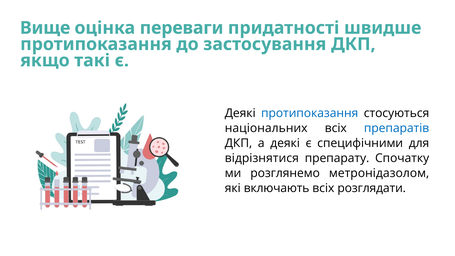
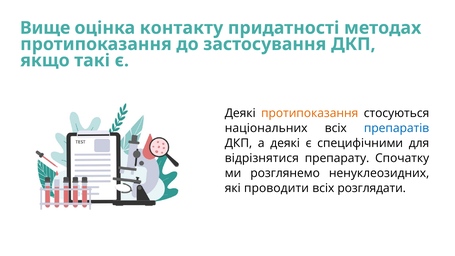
переваги: переваги -> контакту (181, 28)
швидше: швидше -> методах (383, 28)
протипоказання colour: blue -> orange (310, 113)
метронідазолом: метронідазолом -> ненуклеозидних (379, 173)
включають: включають -> проводити (276, 188)
